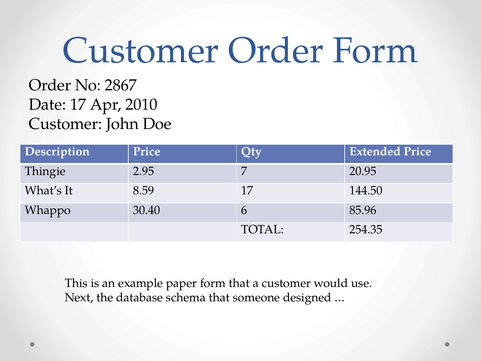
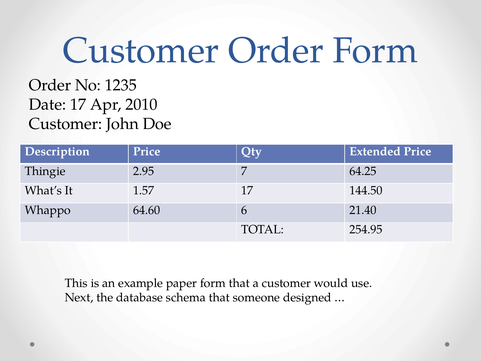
2867: 2867 -> 1235 (121, 85)
20.95: 20.95 -> 64.25 (363, 171)
8.59: 8.59 -> 1.57 (144, 190)
30.40: 30.40 -> 64.60 (147, 210)
85.96: 85.96 -> 21.40 (363, 210)
254.35: 254.35 -> 254.95 (366, 229)
